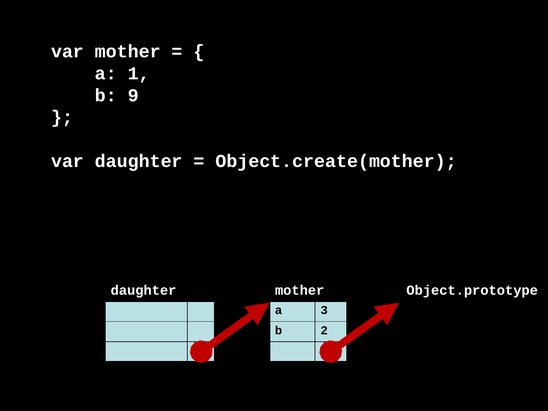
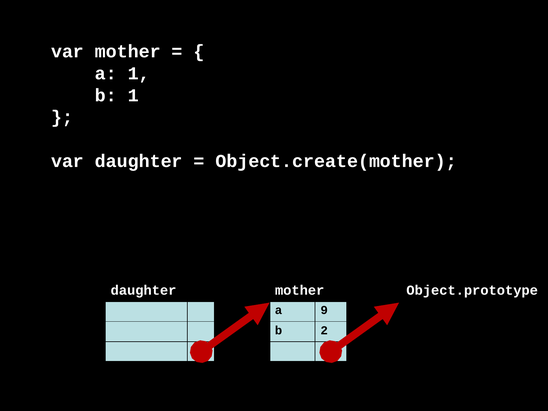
b 9: 9 -> 1 (133, 95)
3: 3 -> 9 (324, 310)
